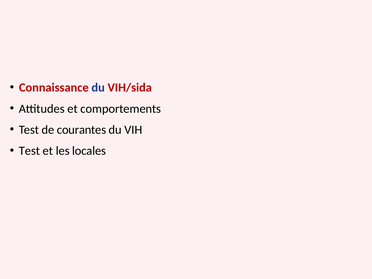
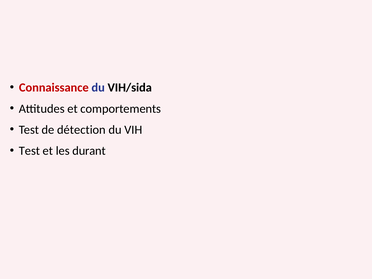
VIH/sida colour: red -> black (130, 88)
courantes: courantes -> détection (81, 130)
locales: locales -> durant (89, 151)
